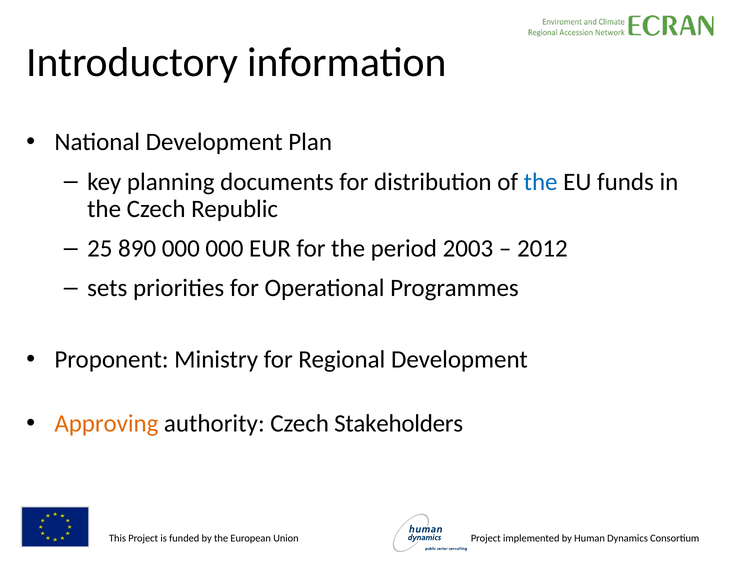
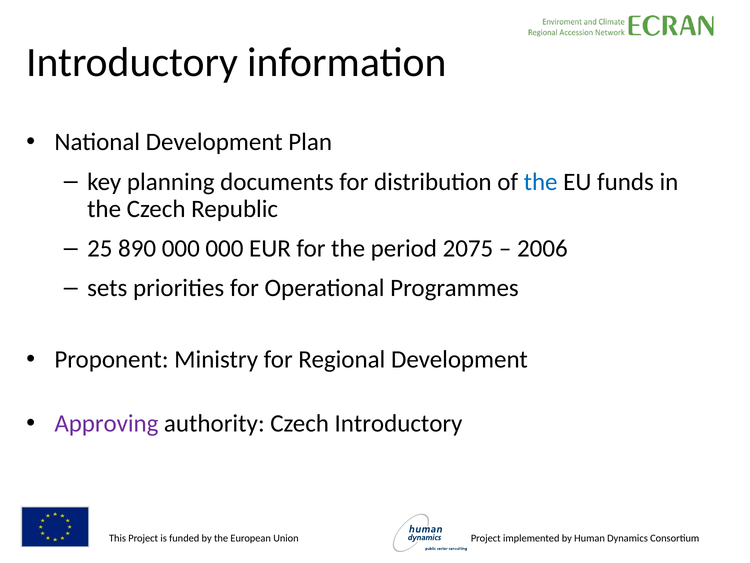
2003: 2003 -> 2075 (468, 248)
2012: 2012 -> 2006 (542, 248)
Approving colour: orange -> purple (106, 423)
Czech Stakeholders: Stakeholders -> Introductory (399, 423)
